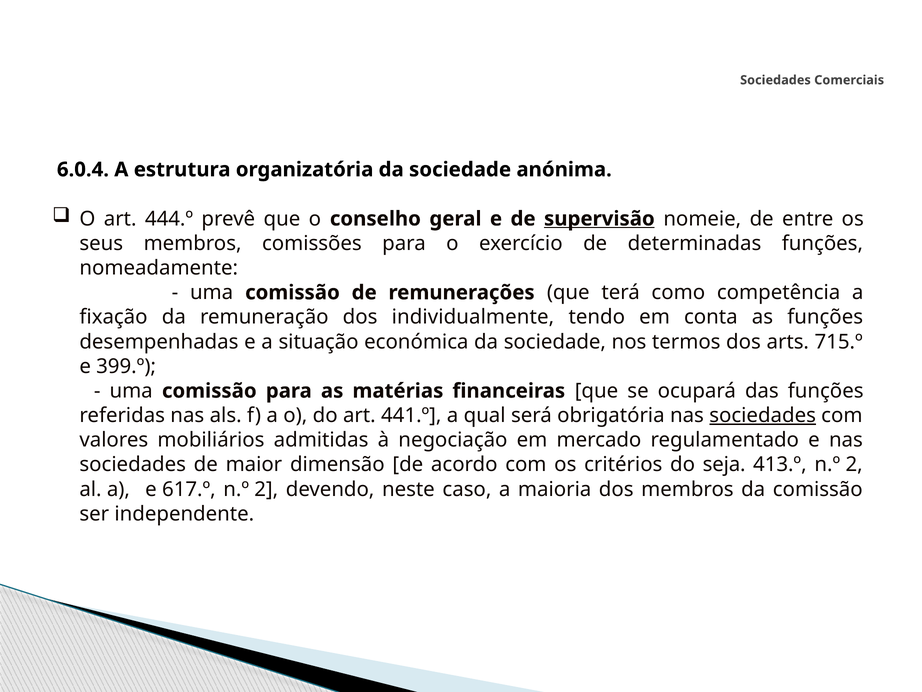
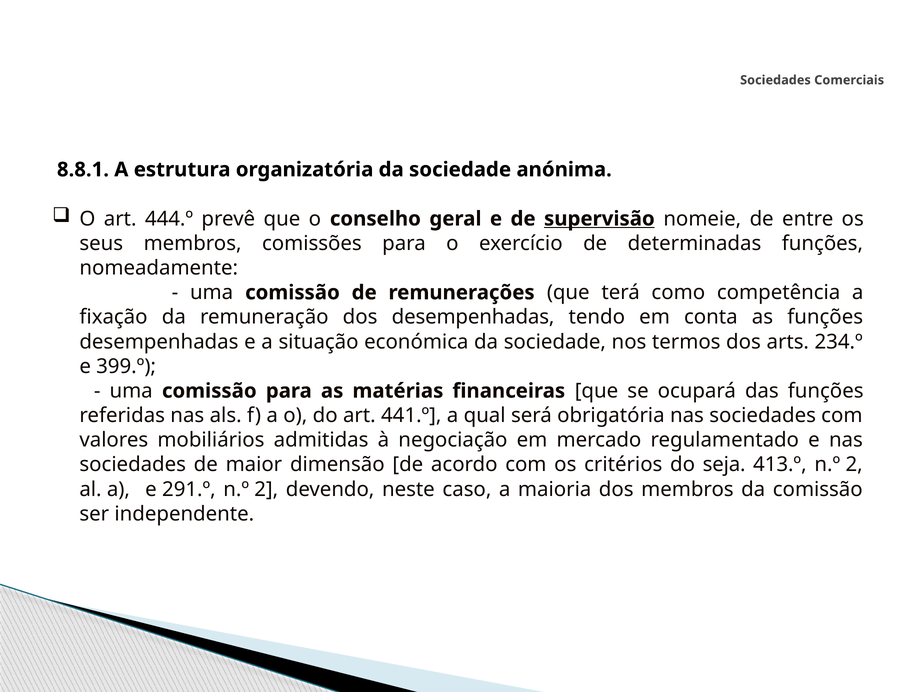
6.0.4: 6.0.4 -> 8.8.1 (83, 169)
dos individualmente: individualmente -> desempenhadas (473, 317)
715.º: 715.º -> 234.º (839, 341)
sociedades underline: present -> none (763, 415)
617.º: 617.º -> 291.º (189, 489)
